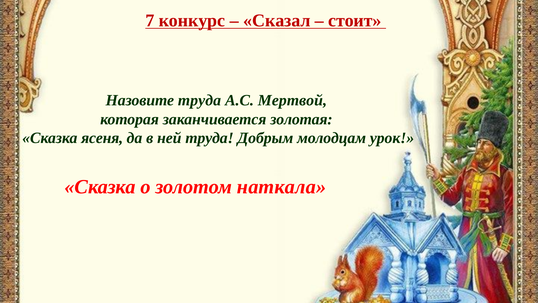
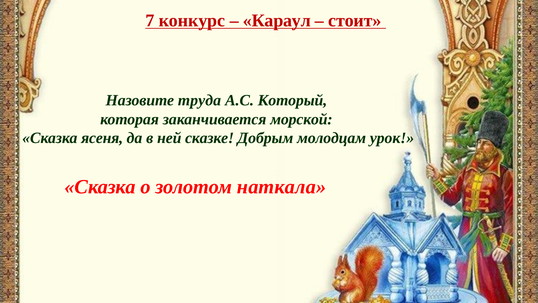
Сказал: Сказал -> Караул (277, 20)
Мертвой: Мертвой -> Который (292, 100)
золотая: золотая -> морской (301, 119)
ней труда: труда -> сказке (210, 138)
